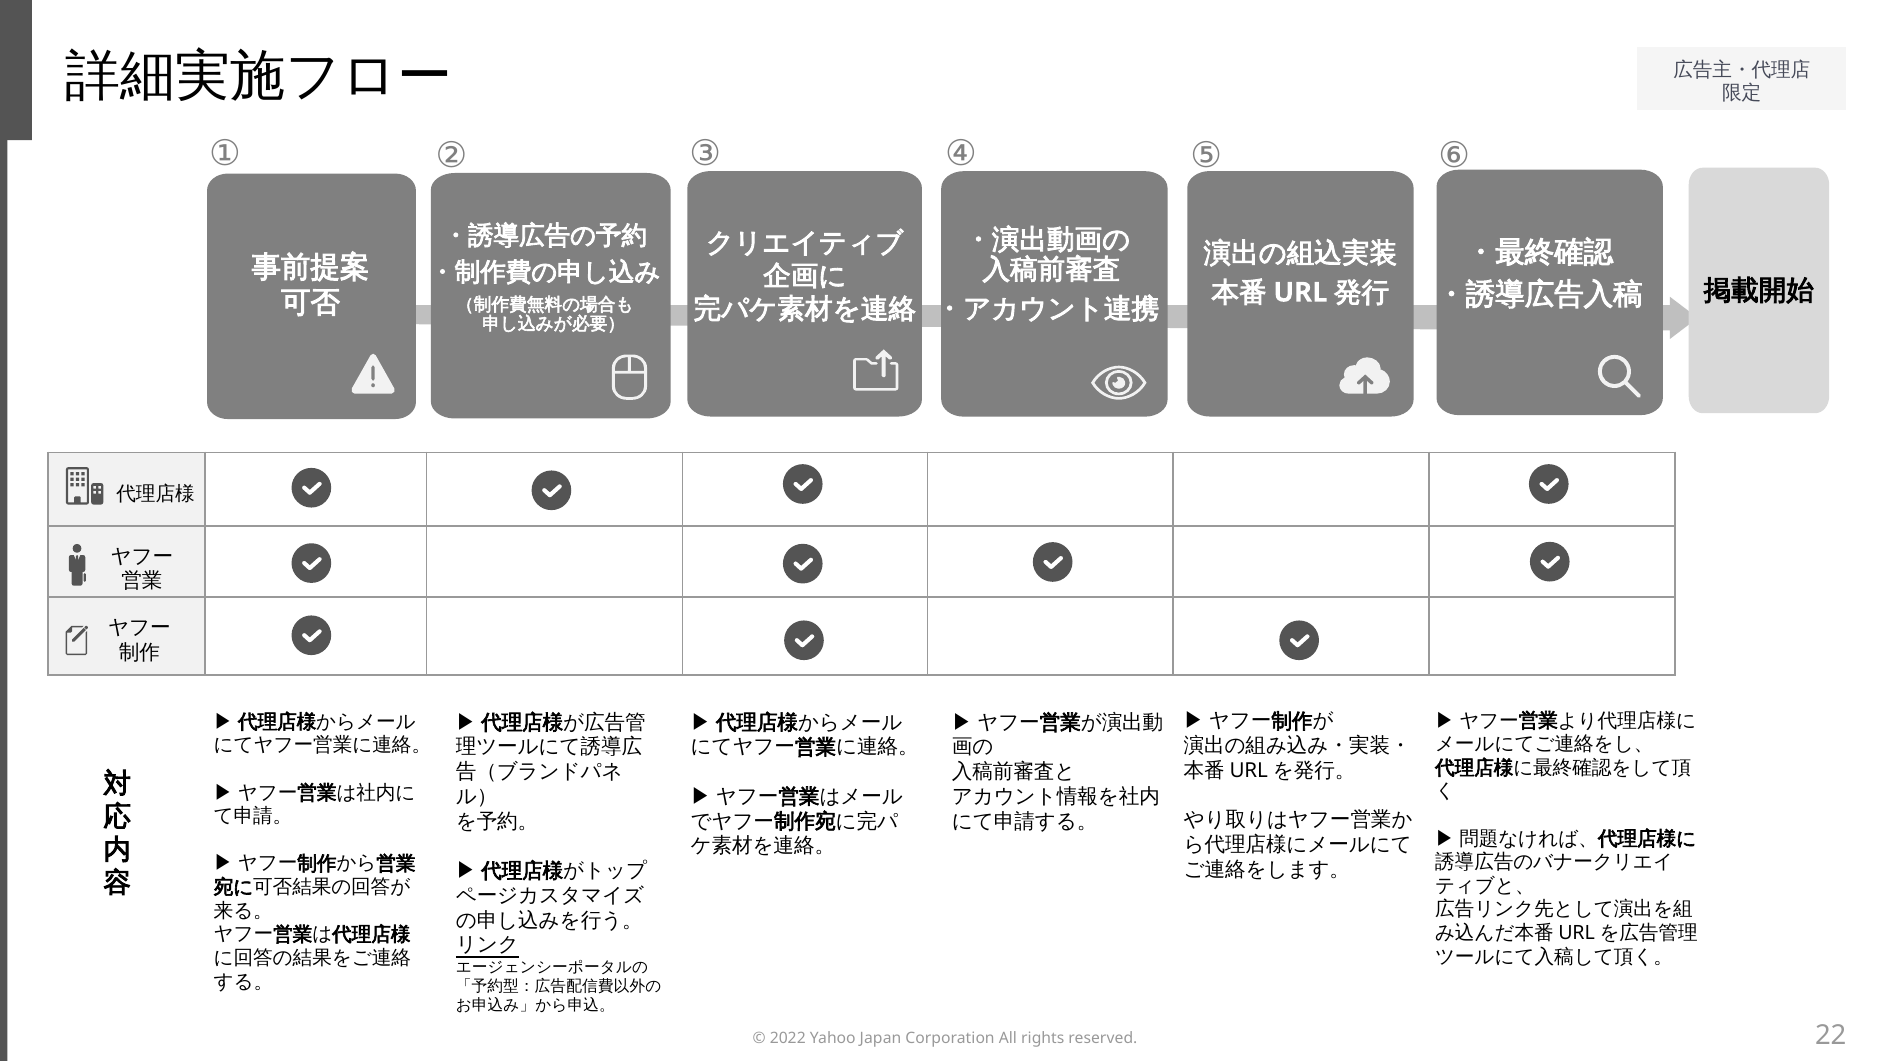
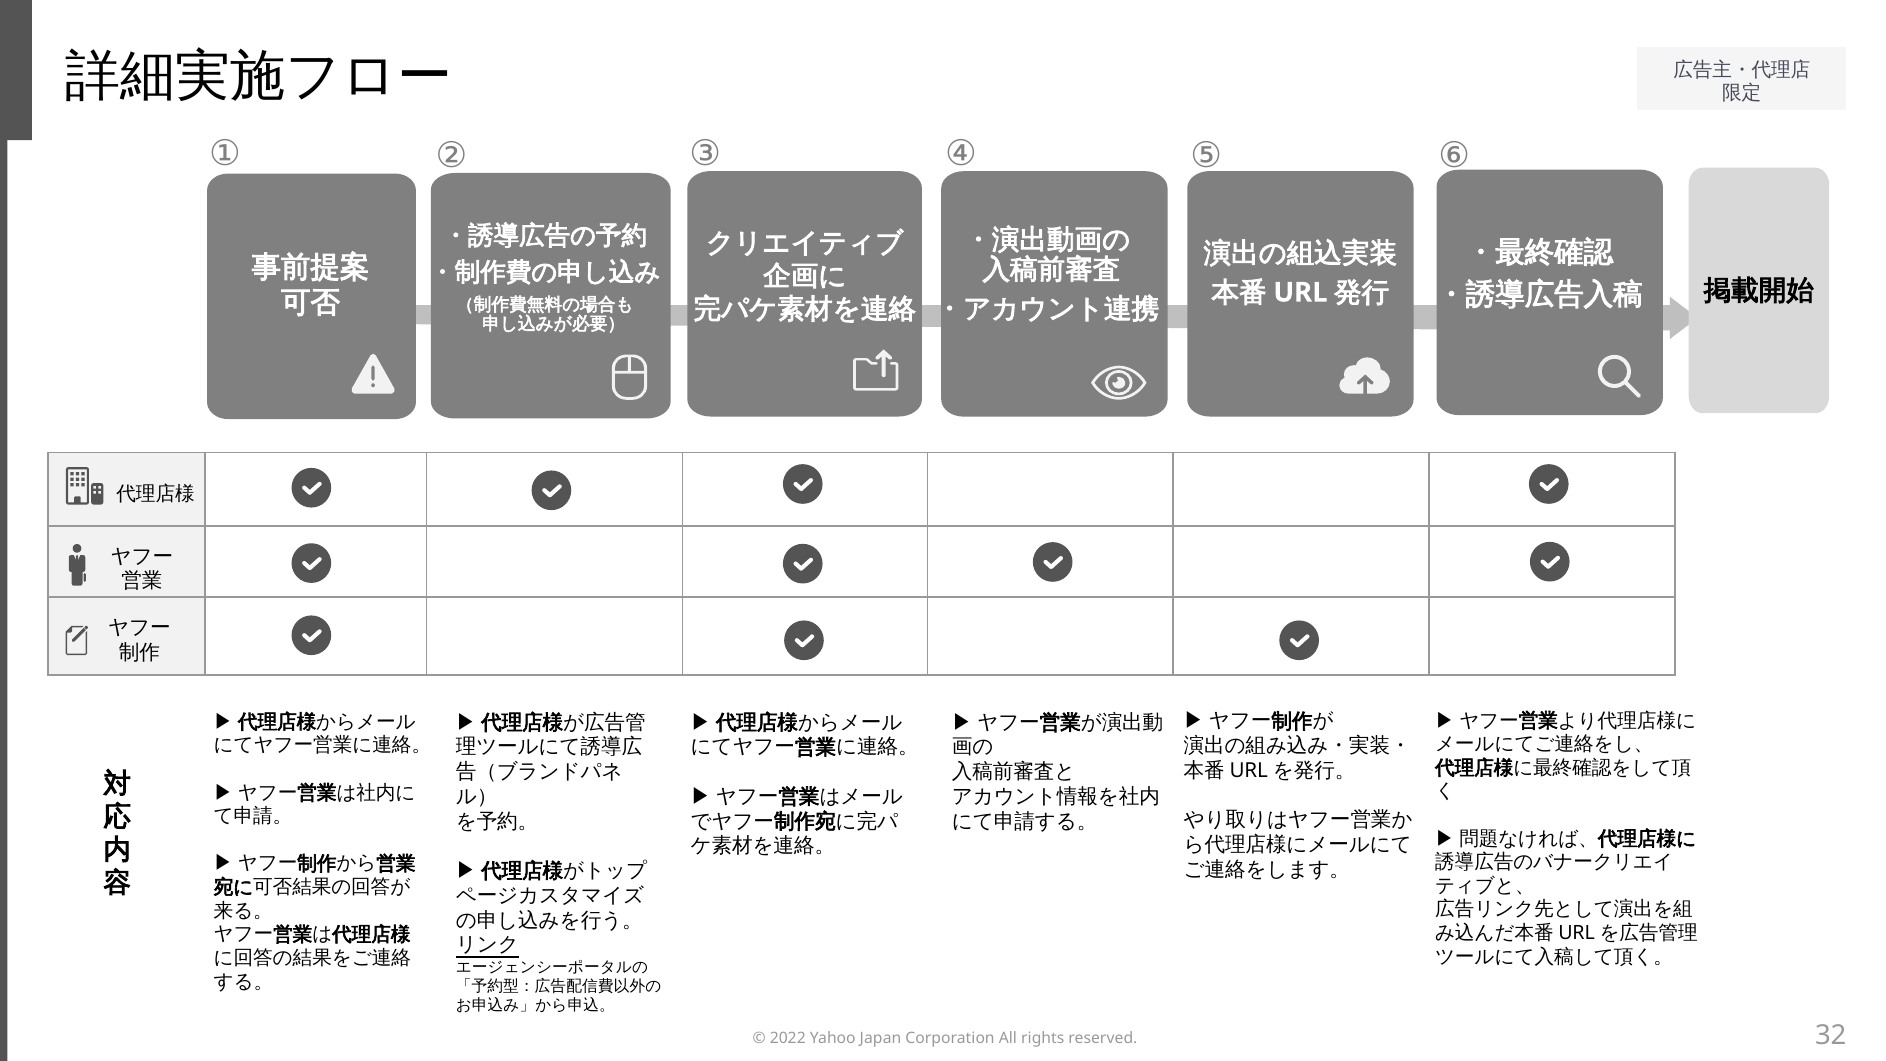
22: 22 -> 32 (1831, 1035)
